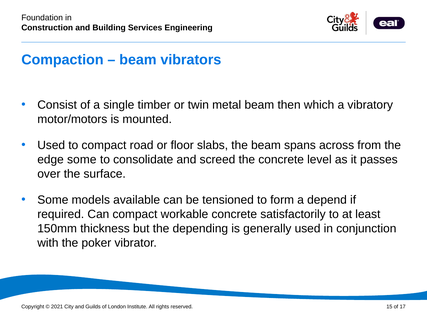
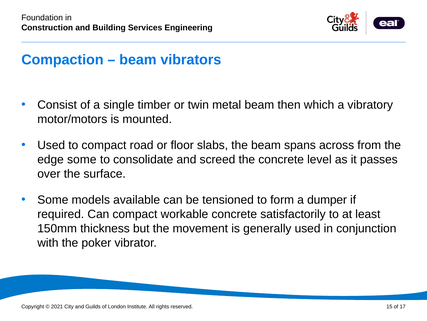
depend: depend -> dumper (327, 200)
depending: depending -> movement (200, 228)
